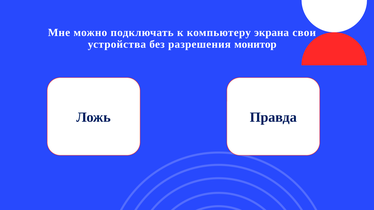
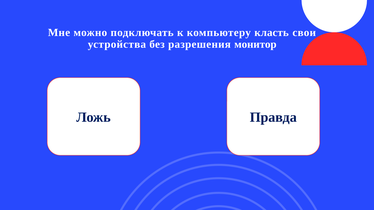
экрана: экрана -> класть (272, 33)
